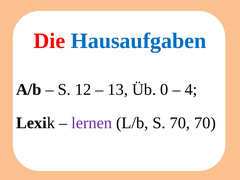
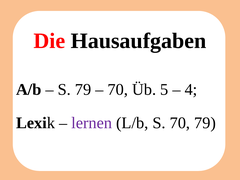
Hausaufgaben colour: blue -> black (139, 41)
S 12: 12 -> 79 (83, 89)
13: 13 -> 70 (118, 89)
0: 0 -> 5 (164, 89)
70 70: 70 -> 79 (205, 123)
